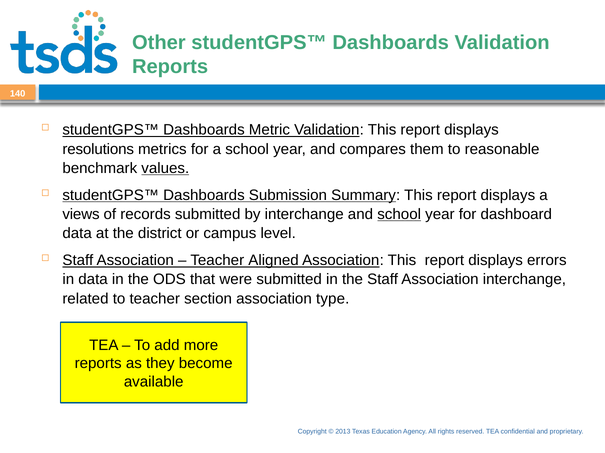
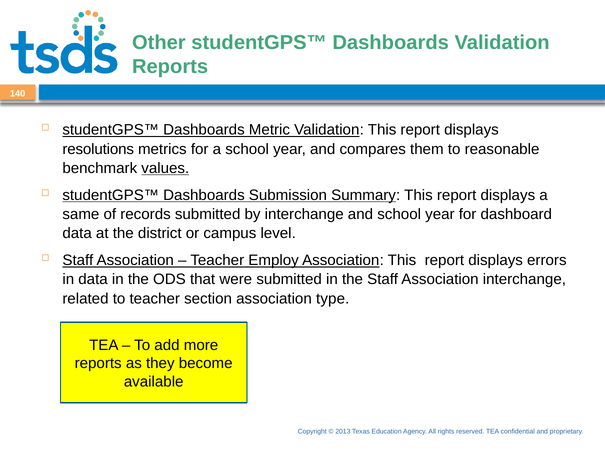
views: views -> same (81, 215)
school underline: present -> none (399, 215)
Aligned: Aligned -> Employ (274, 261)
